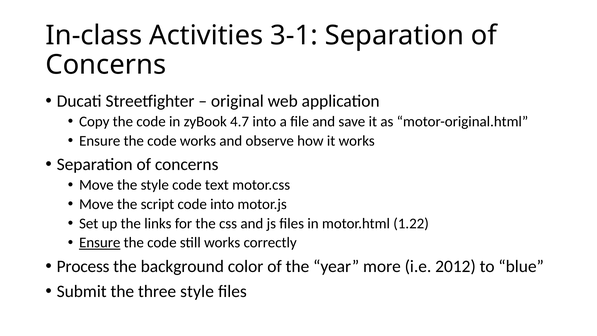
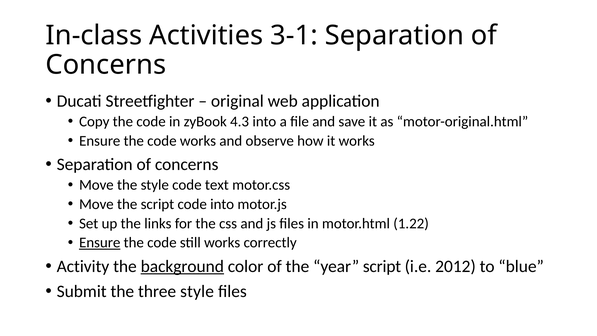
4.7: 4.7 -> 4.3 (240, 121)
Process: Process -> Activity (83, 266)
background underline: none -> present (182, 266)
year more: more -> script (382, 266)
